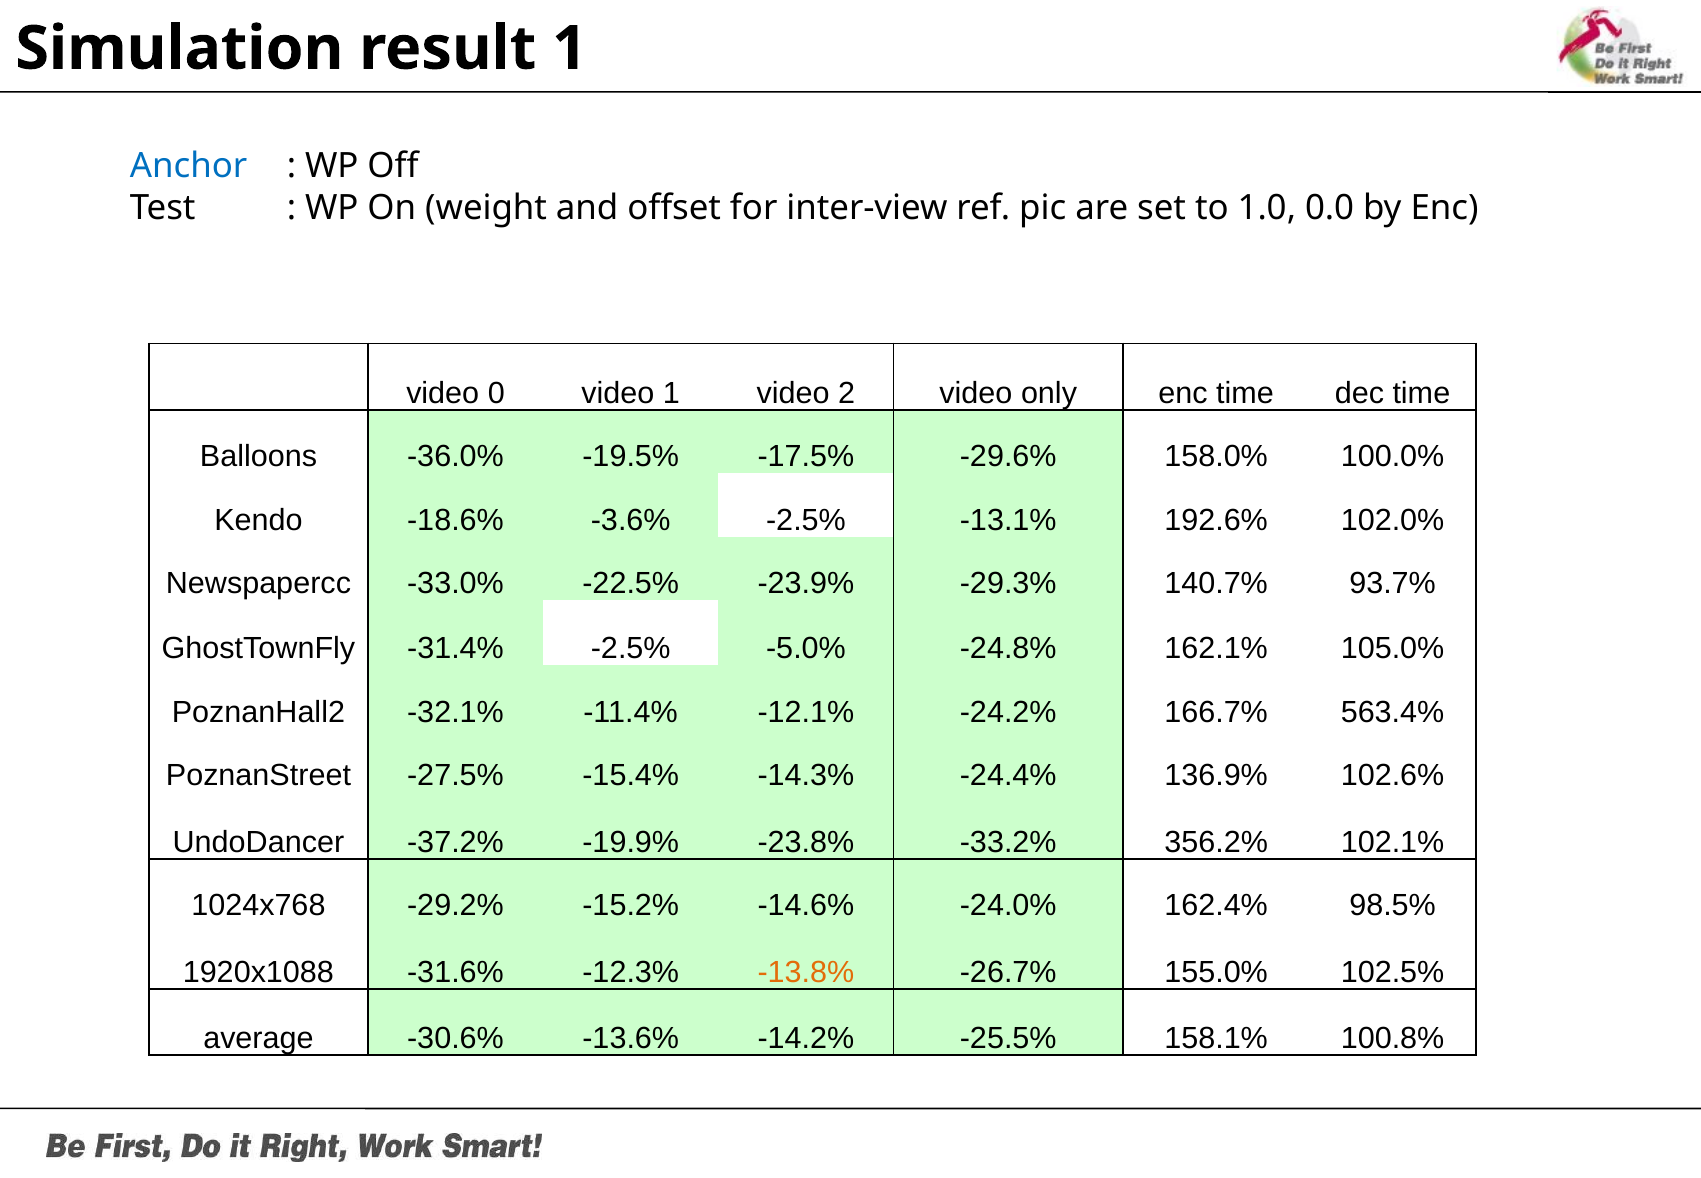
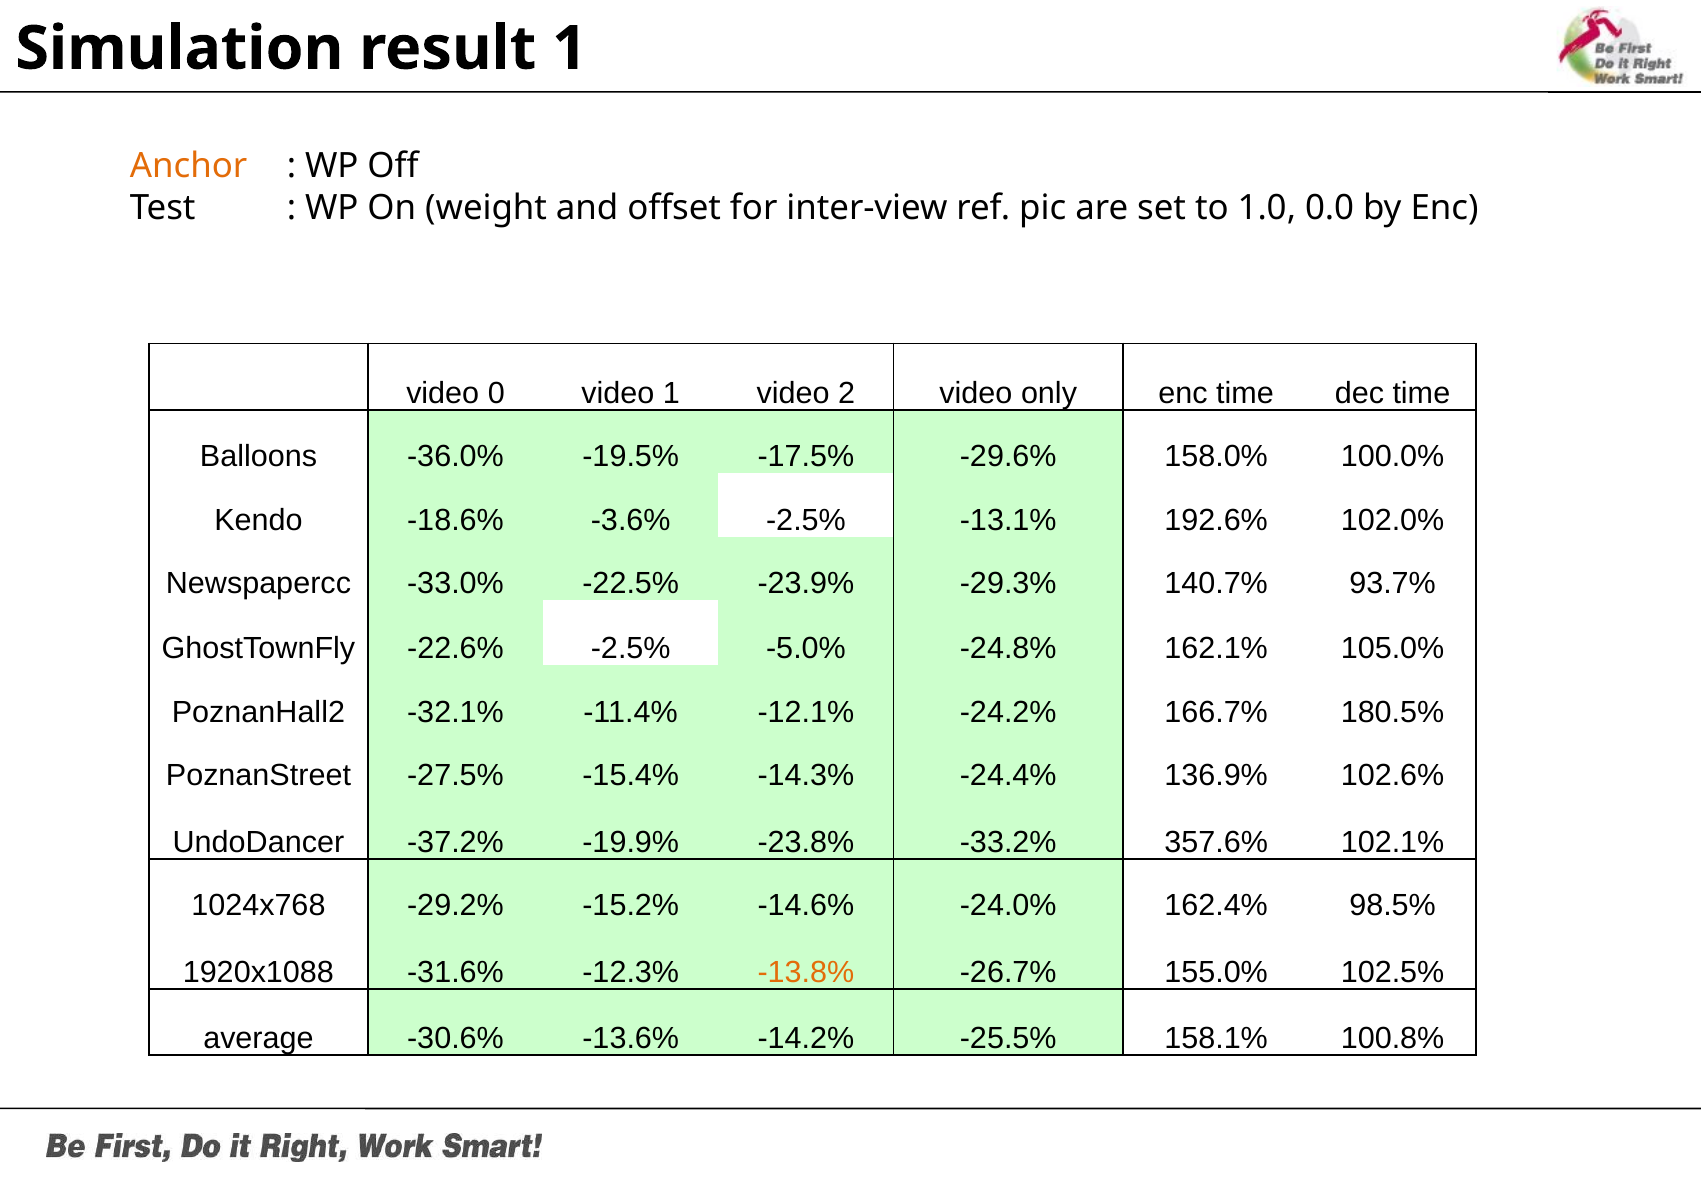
Anchor colour: blue -> orange (189, 166)
-31.4%: -31.4% -> -22.6% (456, 649)
563.4%: 563.4% -> 180.5% (1393, 712)
356.2%: 356.2% -> 357.6% (1216, 842)
